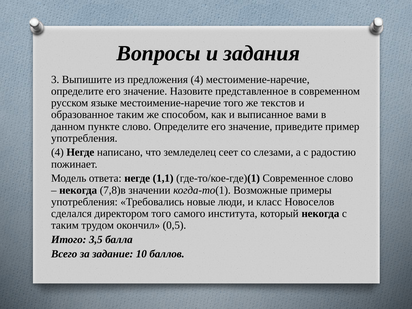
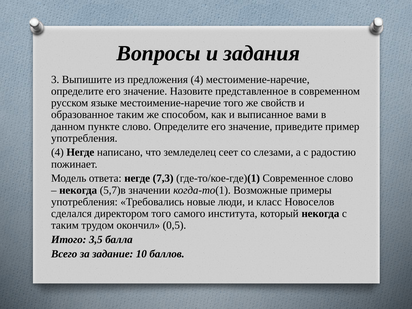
текстов: текстов -> свойств (278, 103)
1,1: 1,1 -> 7,3 (163, 178)
7,8)в: 7,8)в -> 5,7)в (113, 190)
